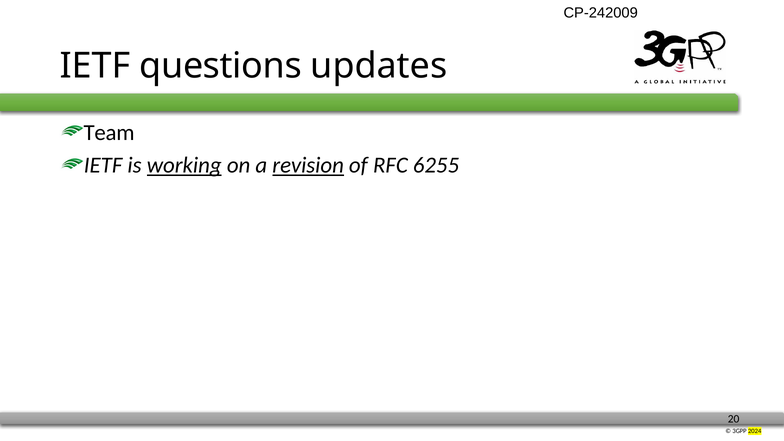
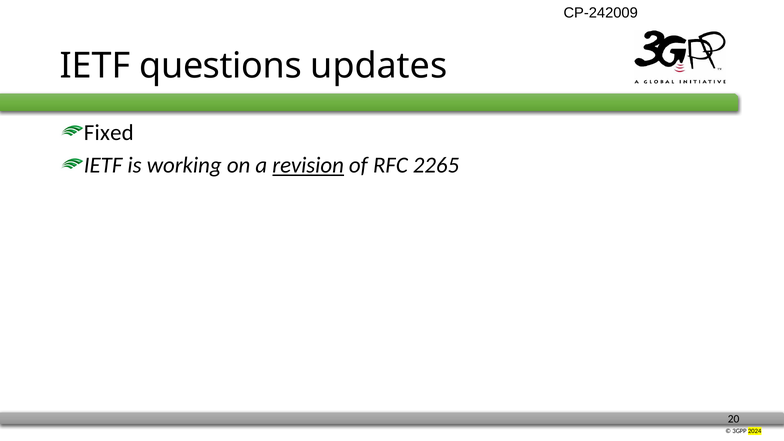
Team: Team -> Fixed (109, 133)
working underline: present -> none (184, 165)
6255: 6255 -> 2265 (436, 165)
